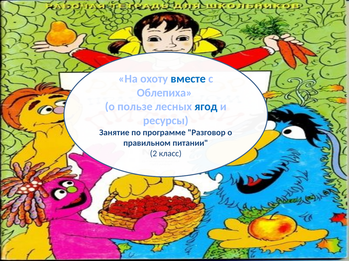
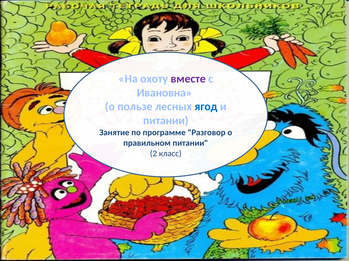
вместе colour: blue -> purple (188, 79)
Облепиха: Облепиха -> Ивановна (164, 93)
ресурсы: ресурсы -> питании (166, 121)
